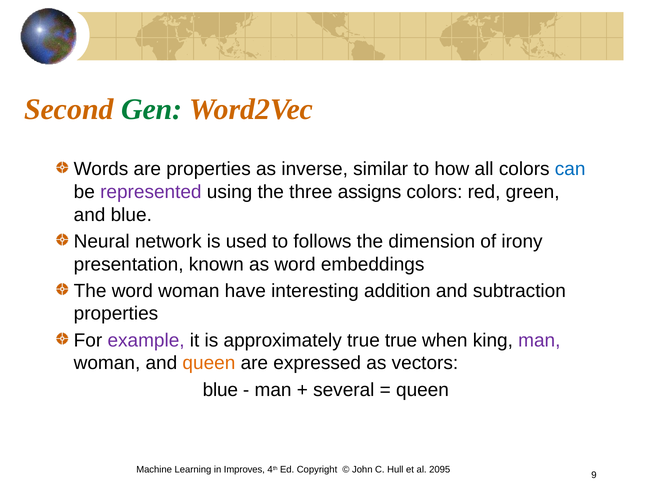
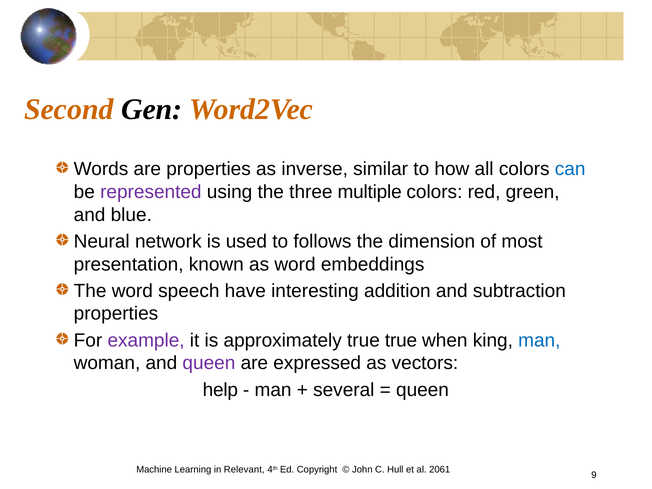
Gen colour: green -> black (152, 109)
assigns: assigns -> multiple (370, 192)
irony: irony -> most (522, 241)
word woman: woman -> speech (189, 291)
man colour: purple -> blue (539, 340)
queen colour: orange -> purple (209, 363)
blue: blue -> help (220, 390)
Improves: Improves -> Relevant (244, 470)
2095: 2095 -> 2061 (440, 470)
